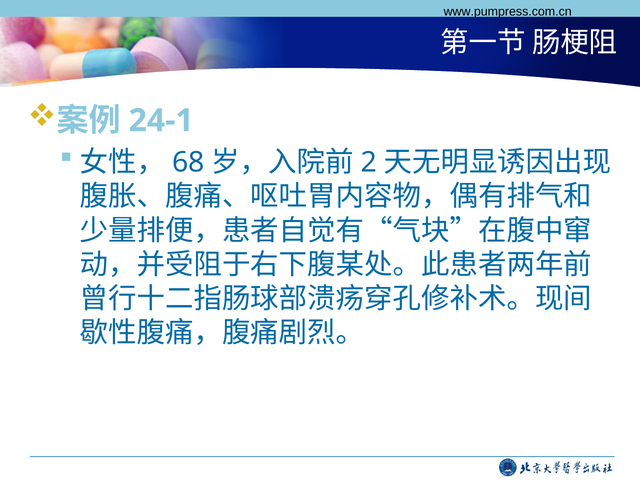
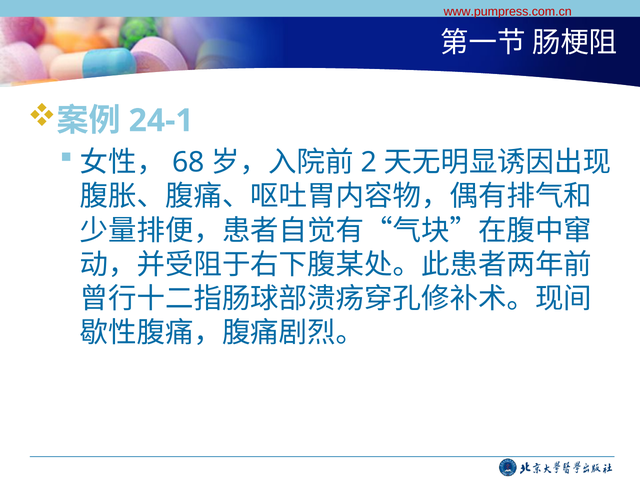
www.pumpress.com.cn colour: black -> red (508, 11)
